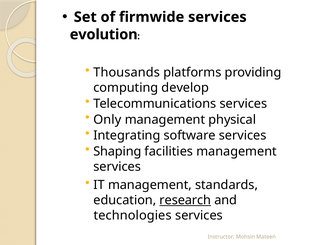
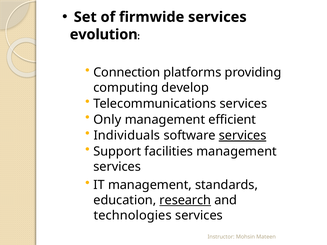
Thousands: Thousands -> Connection (127, 72)
physical: physical -> efficient (232, 120)
Integrating: Integrating -> Individuals (127, 136)
services underline: none -> present (243, 136)
Shaping: Shaping -> Support (117, 152)
